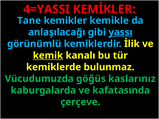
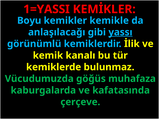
4=YASSI: 4=YASSI -> 1=YASSI (47, 9)
Tane: Tane -> Boyu (29, 21)
kemik underline: present -> none (48, 56)
kaslarınız: kaslarınız -> muhafaza (132, 79)
